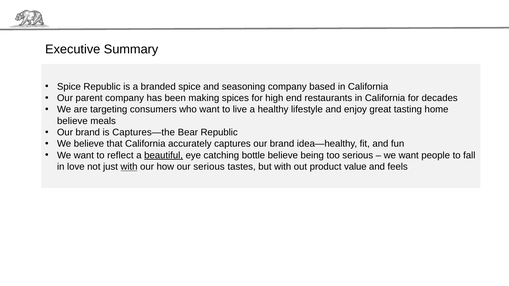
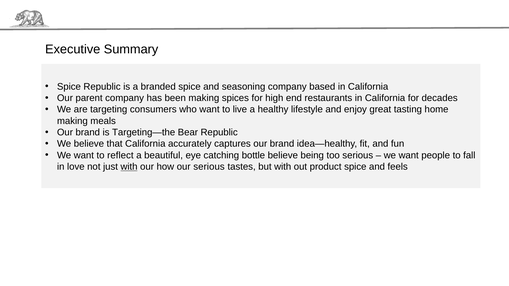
believe: believe -> making (72, 121)
Captures—the: Captures—the -> Targeting—the (144, 133)
beautiful underline: present -> none (164, 155)
product value: value -> spice (355, 167)
